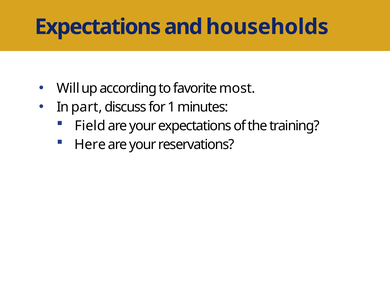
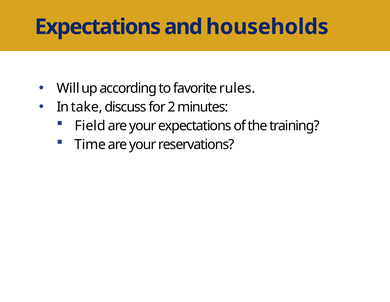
most: most -> rules (237, 88)
part: part -> take (87, 107)
1: 1 -> 2 (172, 107)
Here: Here -> Time (90, 144)
